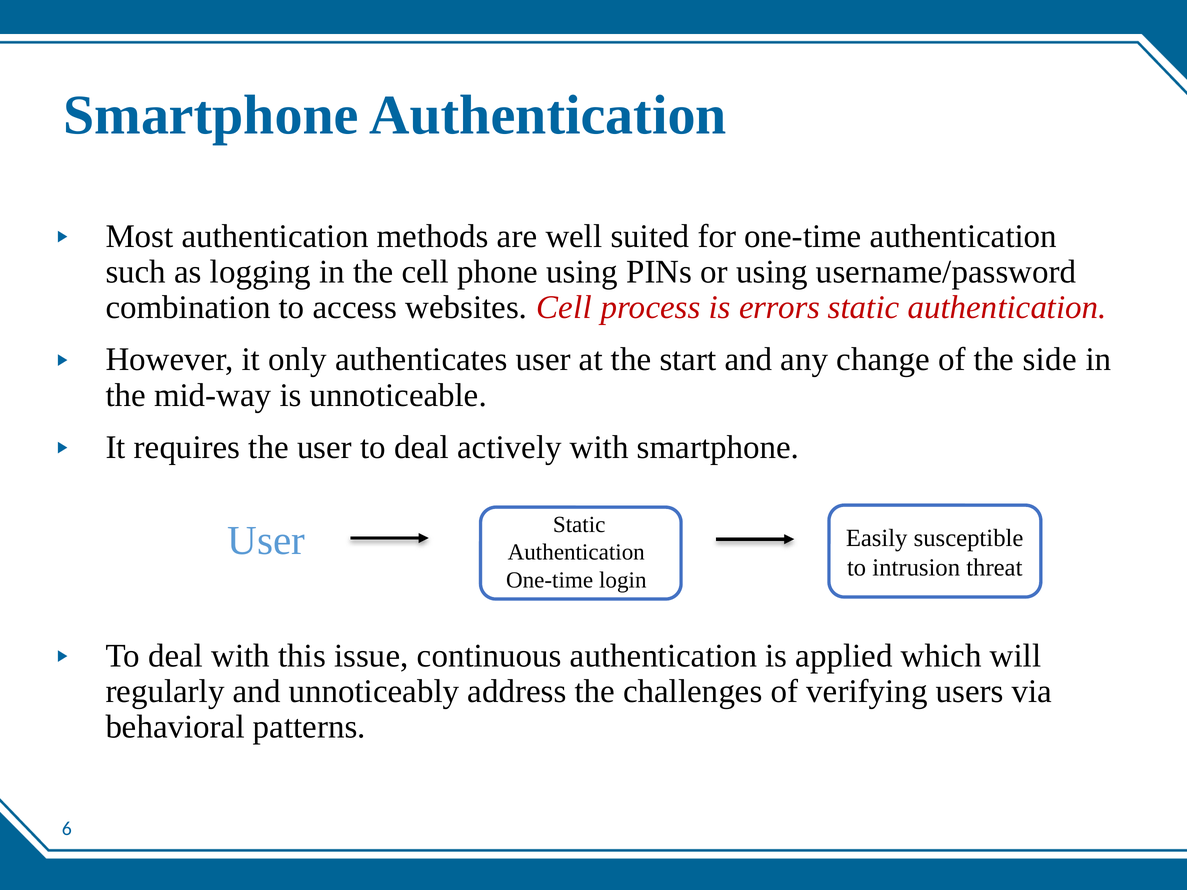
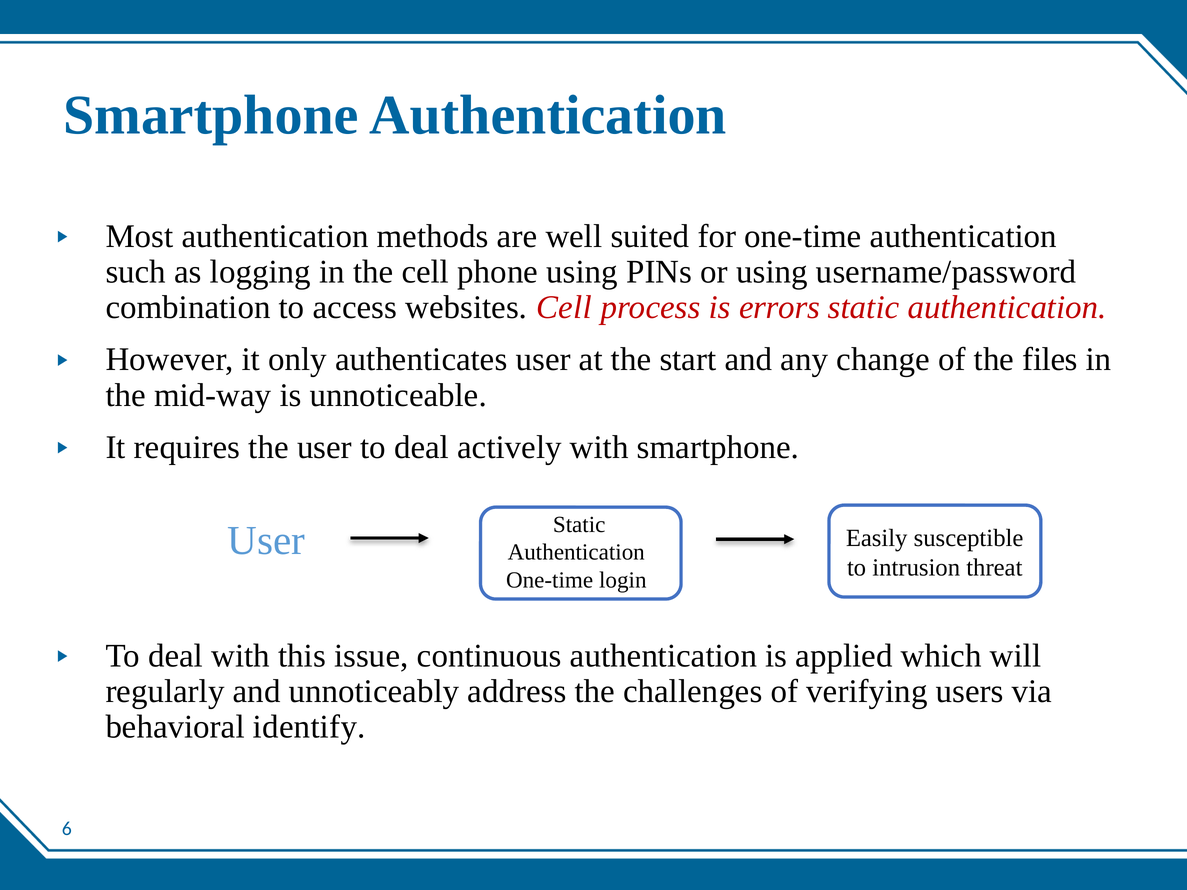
side: side -> files (1050, 360)
patterns: patterns -> identify (309, 727)
